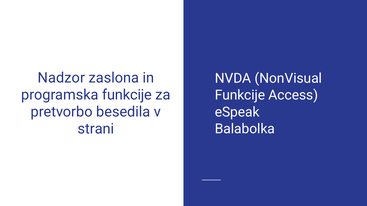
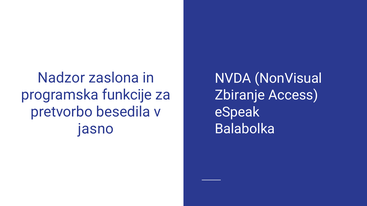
Funkcije: Funkcije -> Zbiranje (240, 95)
strani: strani -> jasno (96, 129)
